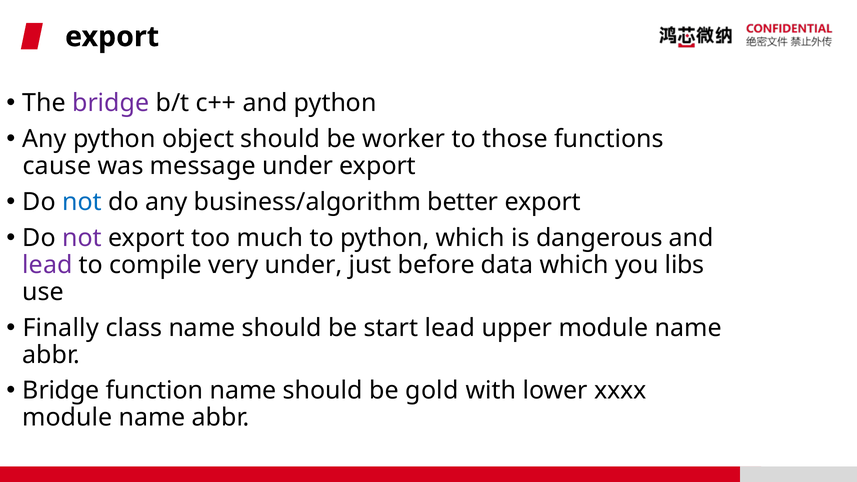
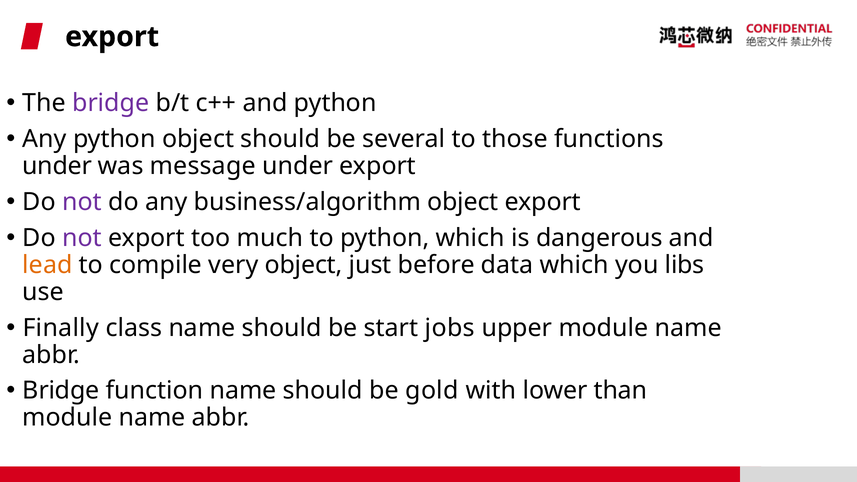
worker: worker -> several (404, 139)
cause: cause -> under (57, 166)
not colour: blue -> purple (82, 202)
business/algorithm better: better -> object (463, 202)
lead colour: purple -> orange (47, 265)
very under: under -> object (304, 265)
start lead: lead -> jobs (450, 328)
xxxx: xxxx -> than (620, 391)
